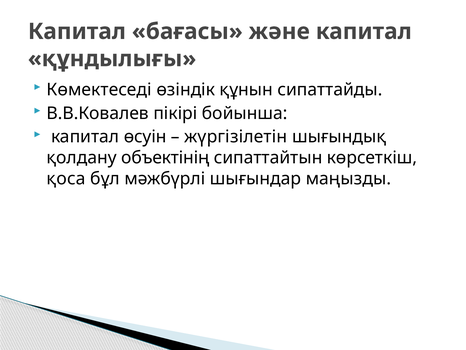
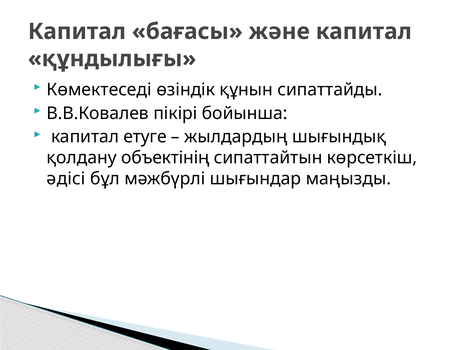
өсуін: өсуін -> етуге (145, 137)
жүргізілетін: жүргізілетін -> жылдардың (236, 137)
қоса: қоса -> әдісі (66, 179)
